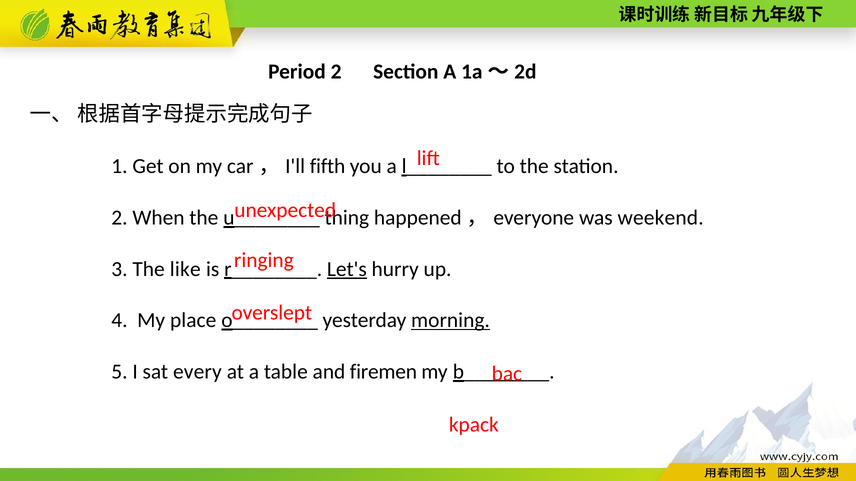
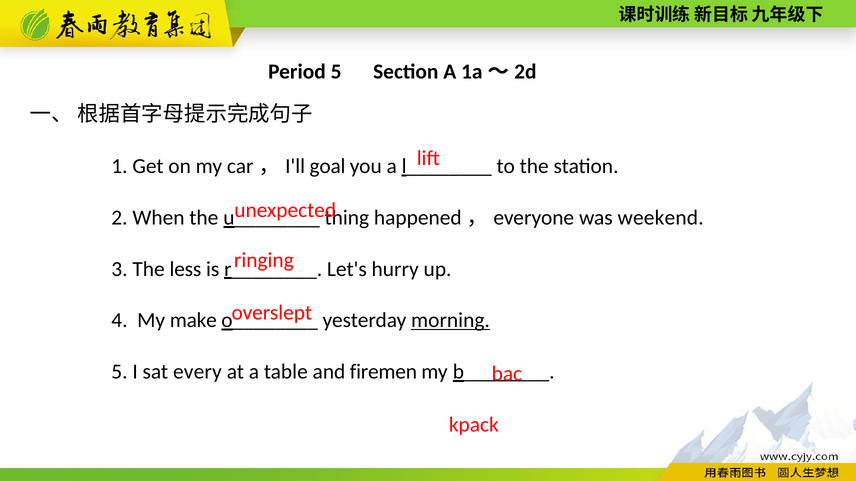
Period 2: 2 -> 5 (336, 72)
fifth: fifth -> goal (328, 167)
like: like -> less (185, 269)
Let's underline: present -> none (347, 269)
place: place -> make (193, 321)
